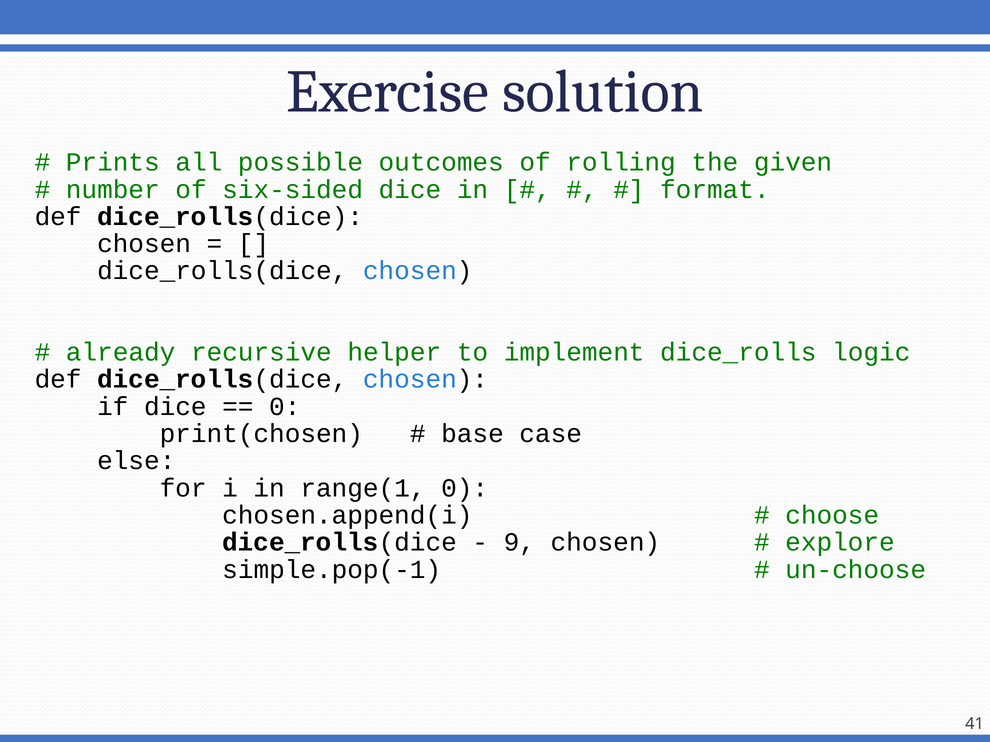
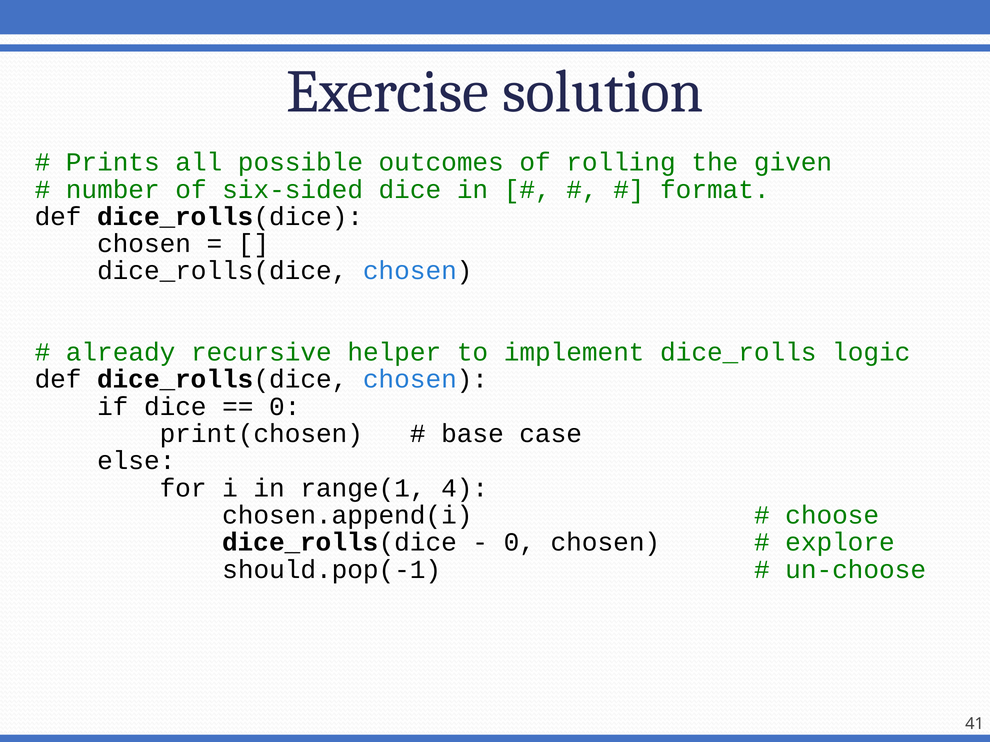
range(1 0: 0 -> 4 (465, 488)
9: 9 -> 0 (519, 543)
simple.pop(-1: simple.pop(-1 -> should.pop(-1 (332, 570)
